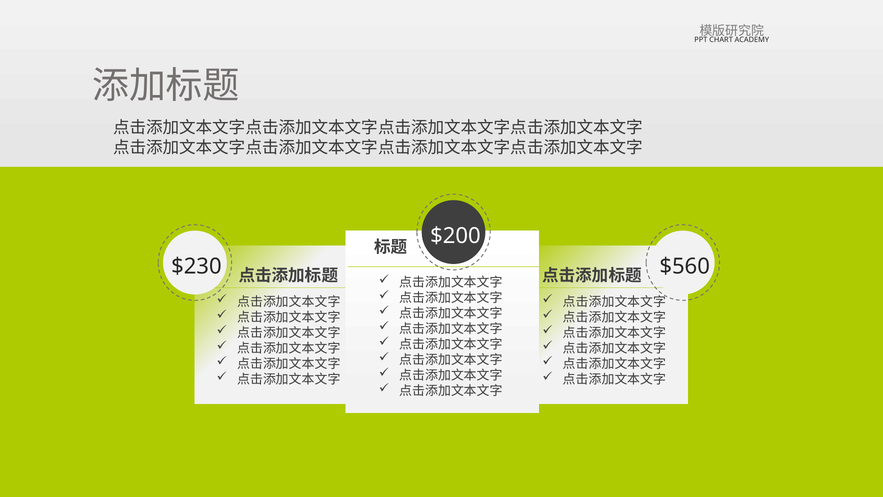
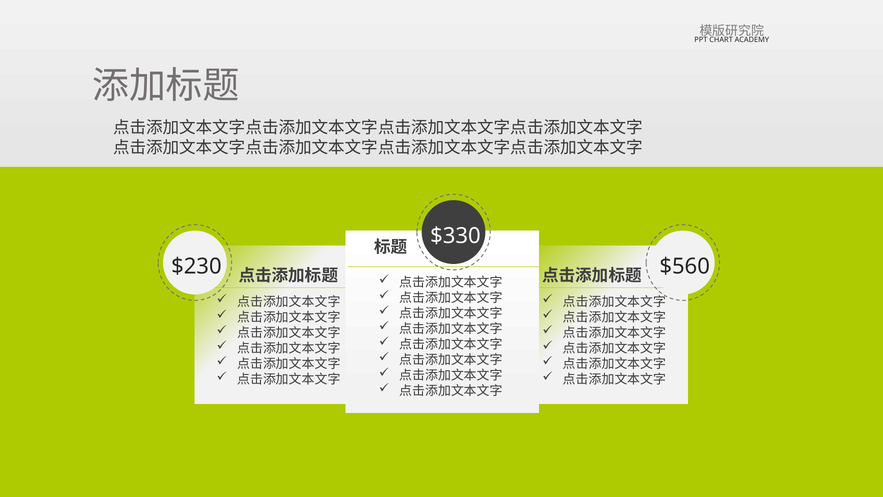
$200: $200 -> $330 (455, 236)
